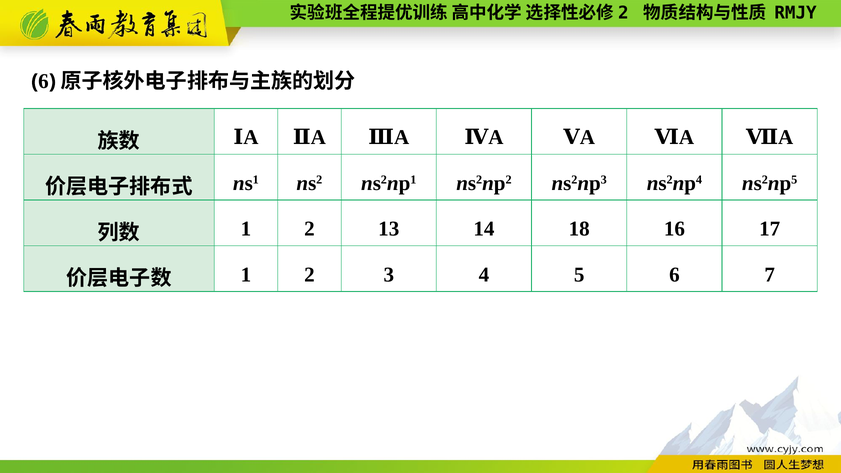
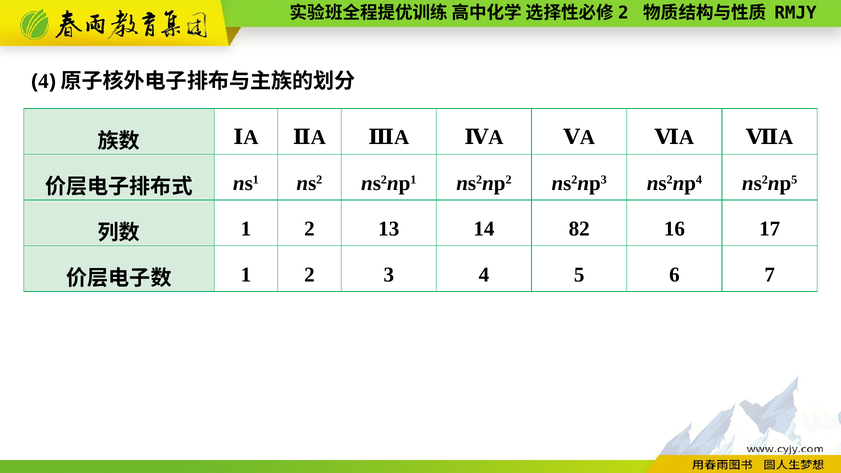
6: 6 -> 4 (44, 81)
18: 18 -> 82 (579, 229)
